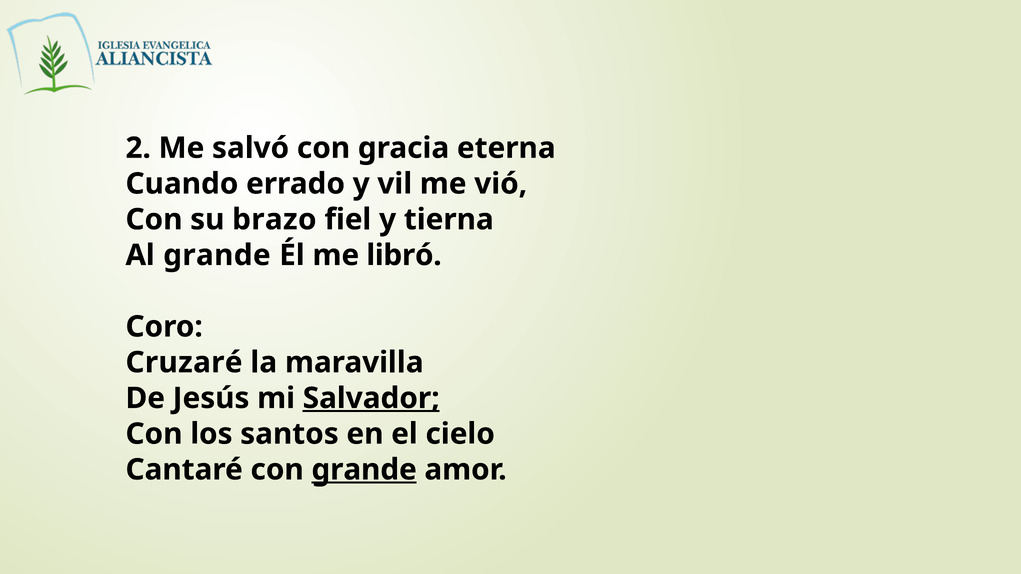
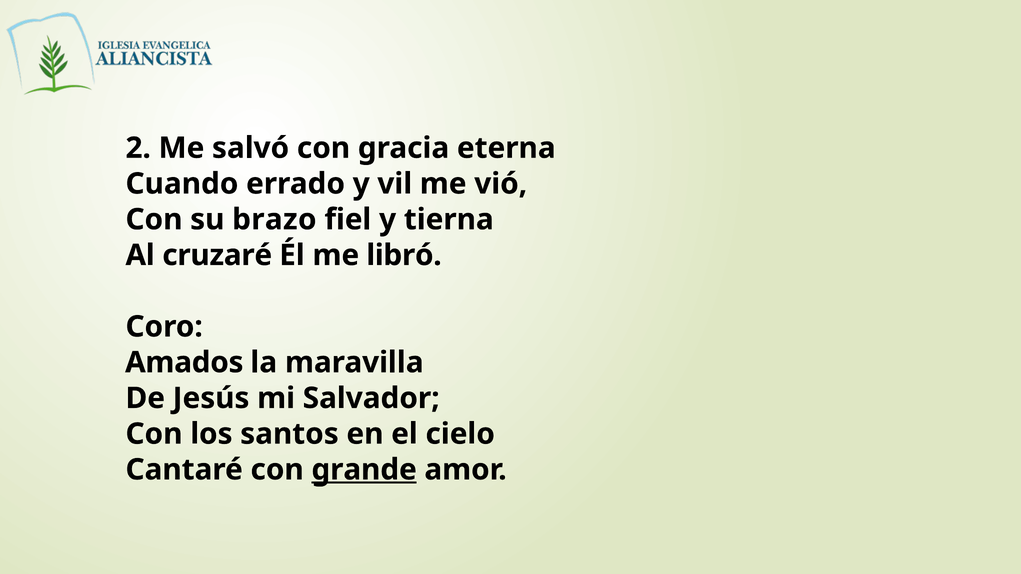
Al grande: grande -> cruzaré (217, 255)
Cruzaré: Cruzaré -> Amados (184, 363)
Salvador underline: present -> none (371, 398)
